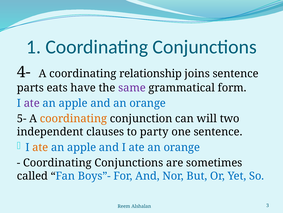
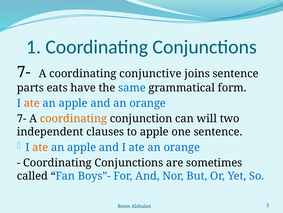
4-: 4- -> 7- (24, 72)
relationship: relationship -> conjunctive (150, 73)
same colour: purple -> blue (132, 87)
ate colour: purple -> orange (32, 103)
5-: 5- -> 7- (22, 118)
to party: party -> apple (154, 131)
